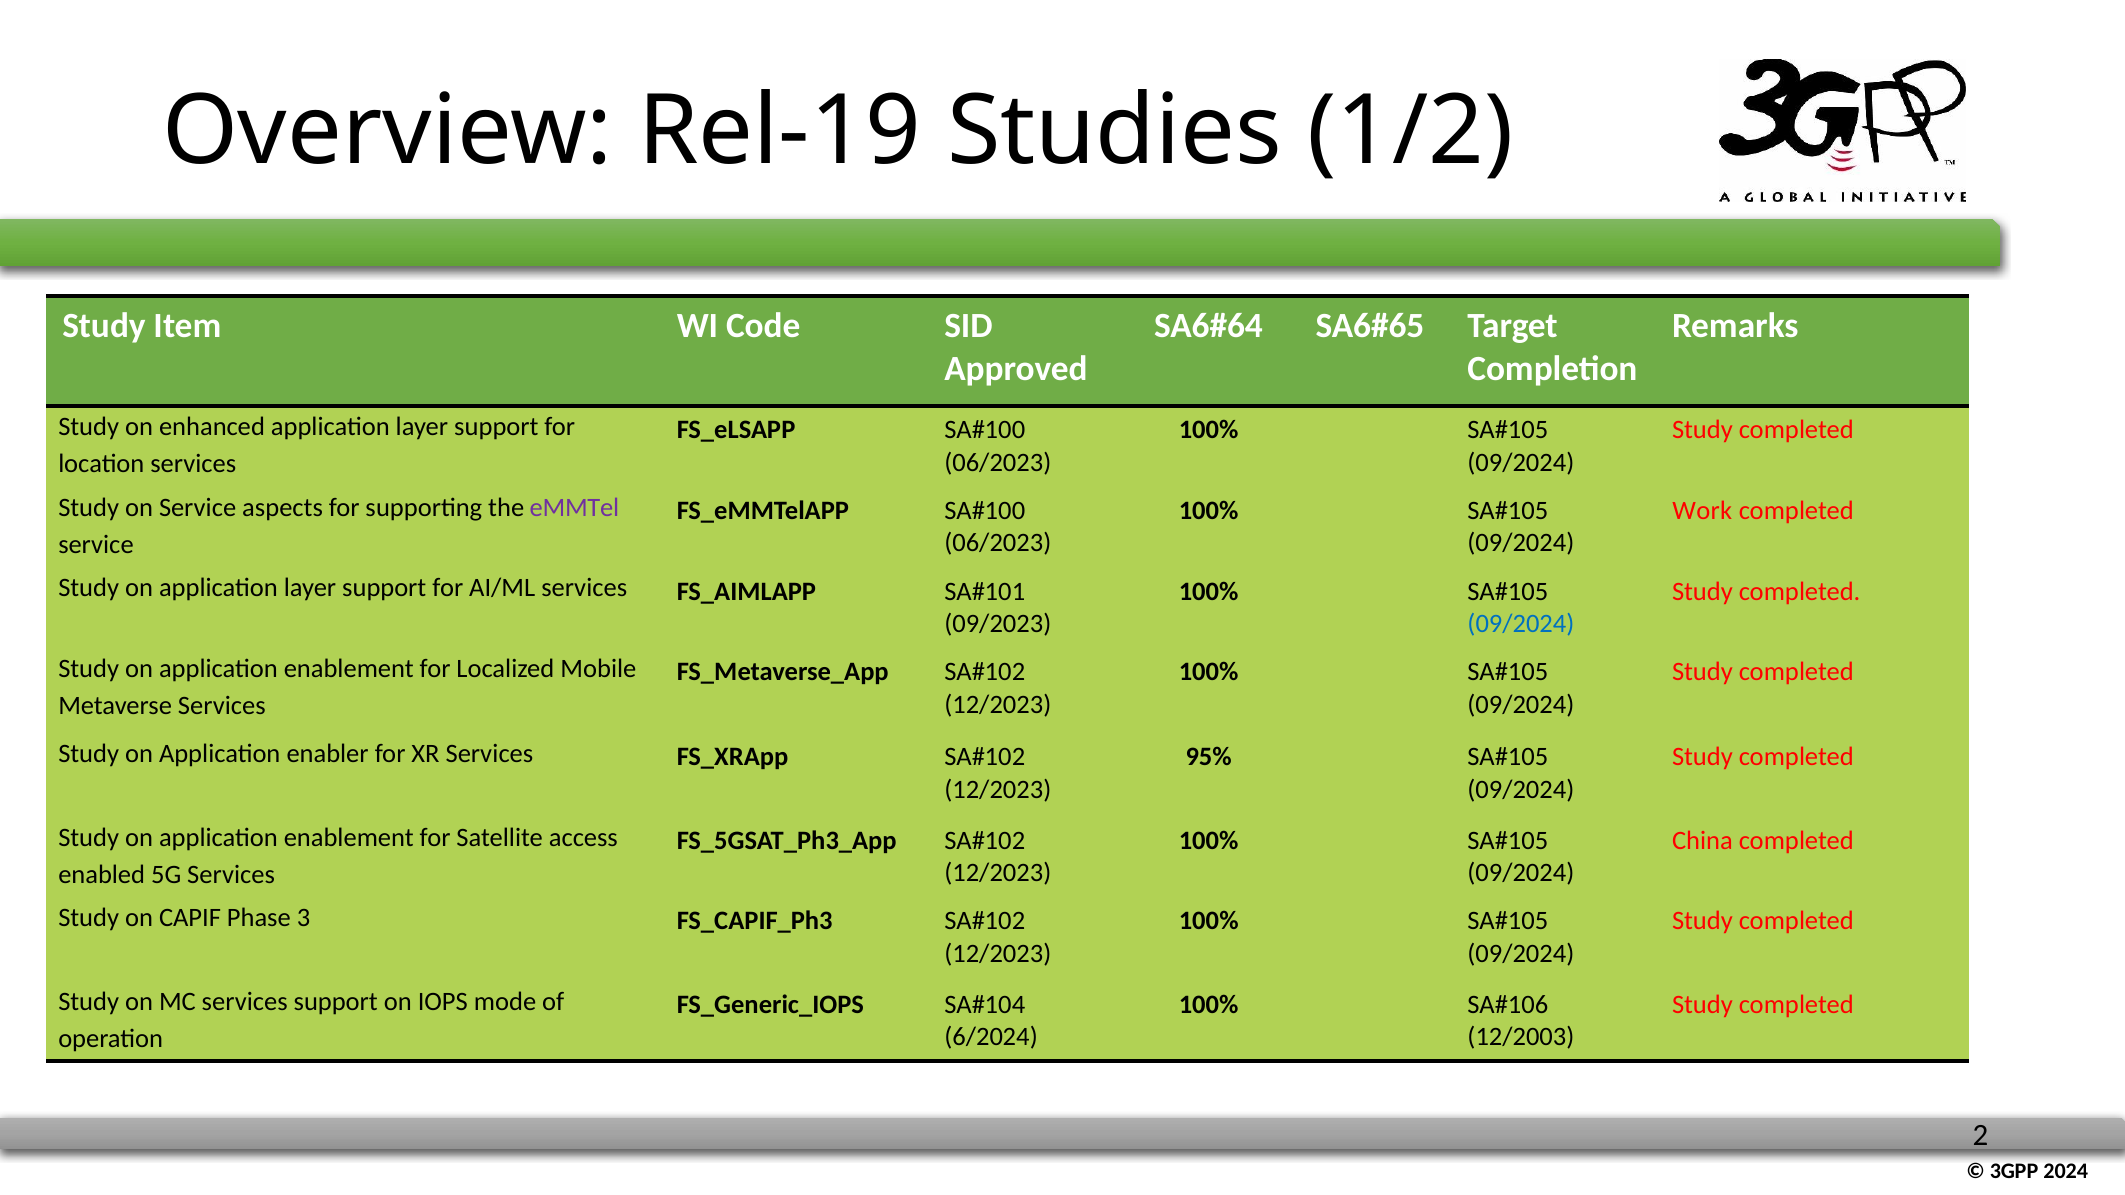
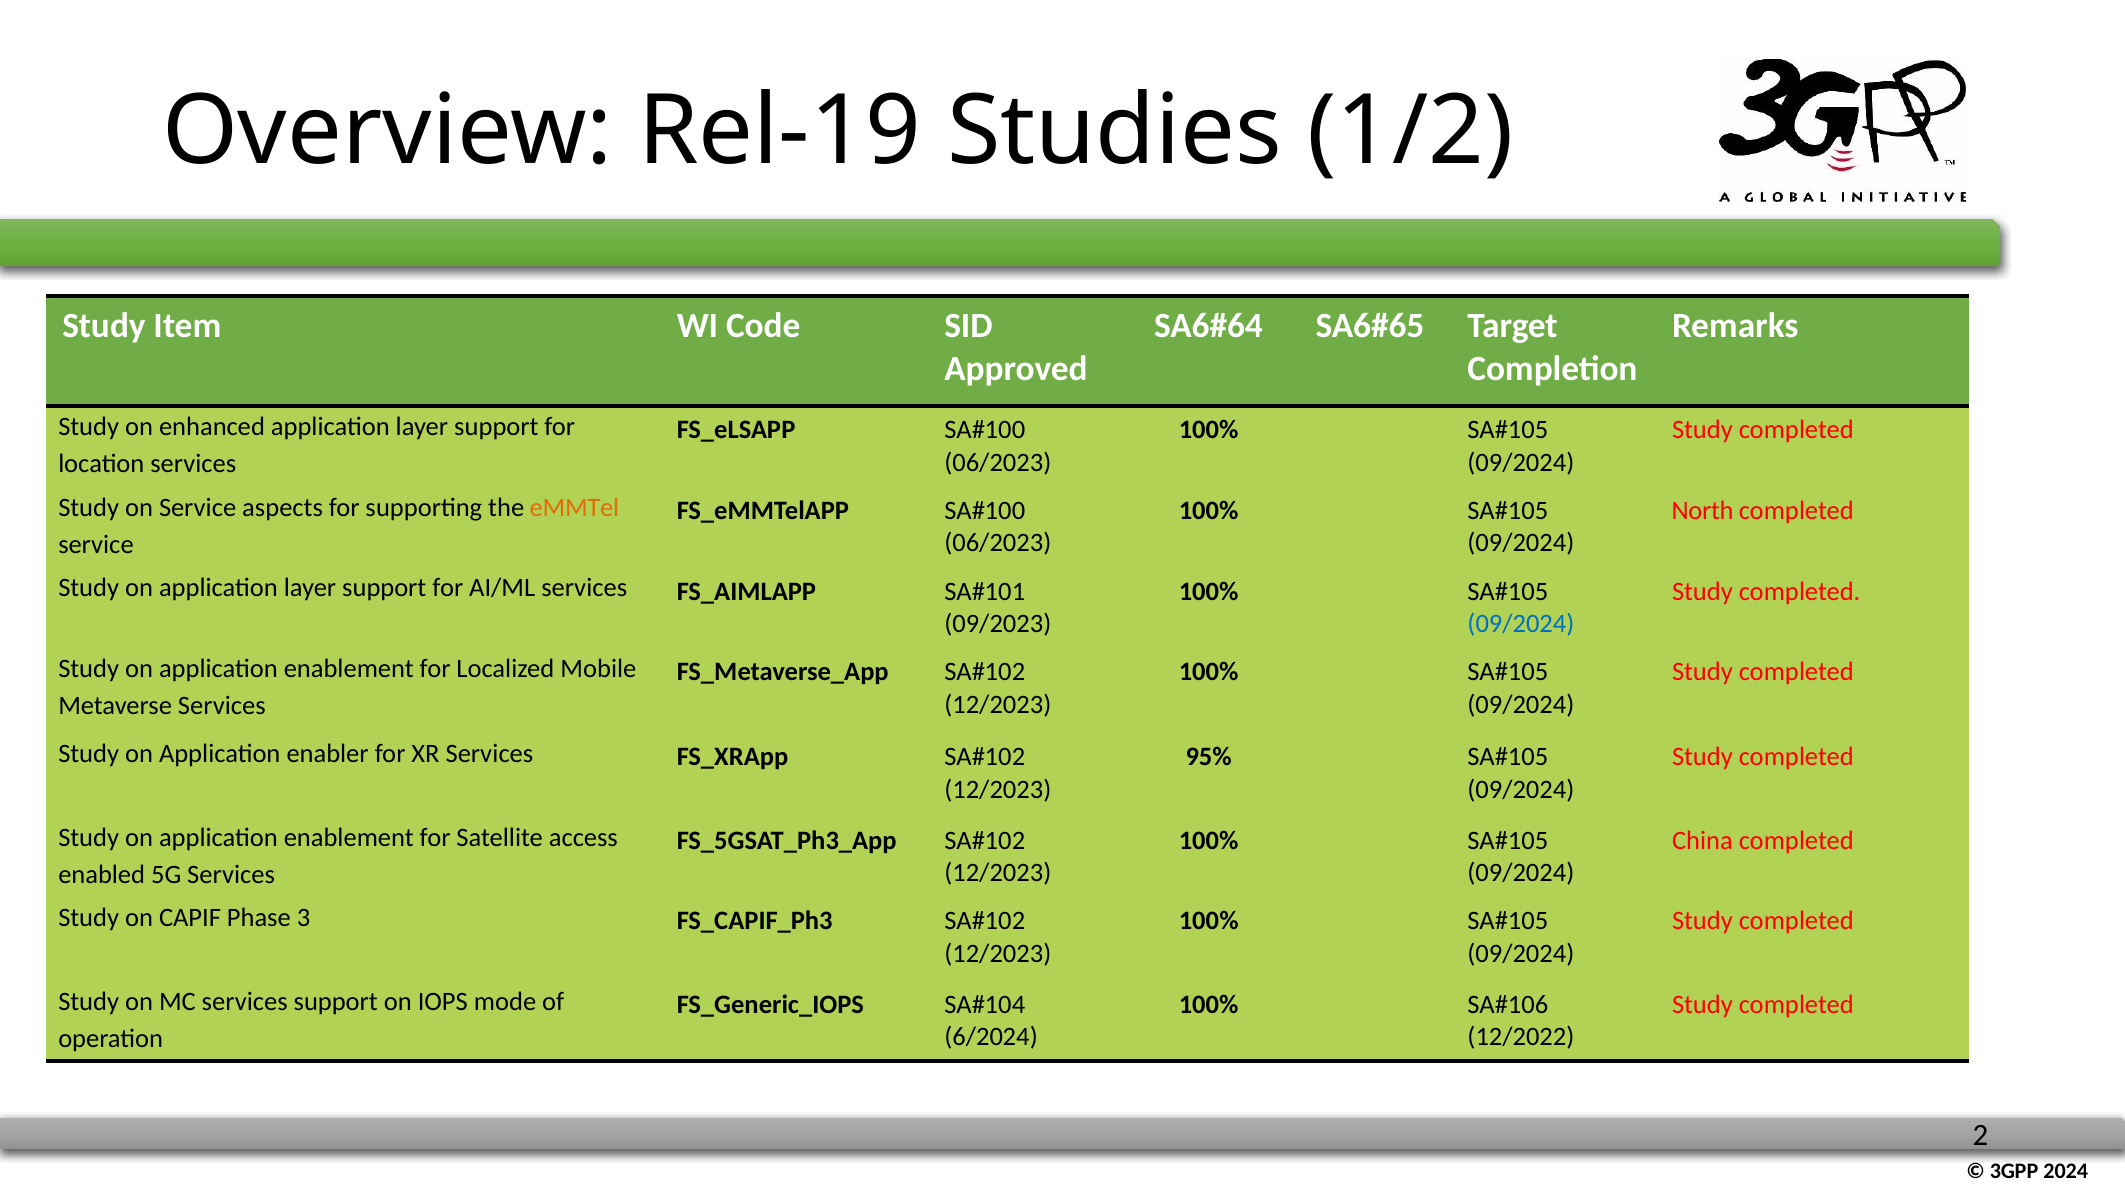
eMMTel colour: purple -> orange (574, 508)
Work: Work -> North (1703, 511)
12/2003: 12/2003 -> 12/2022 (1521, 1037)
